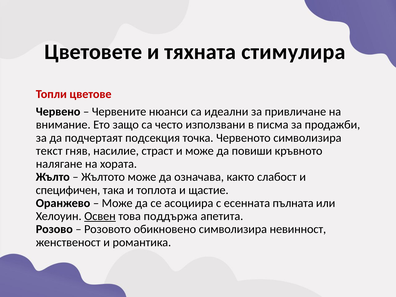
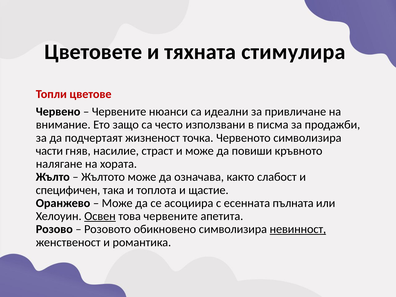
подсекция: подсекция -> жизненост (153, 138)
текст: текст -> части (49, 151)
това поддържа: поддържа -> червените (171, 216)
невинност underline: none -> present (298, 229)
